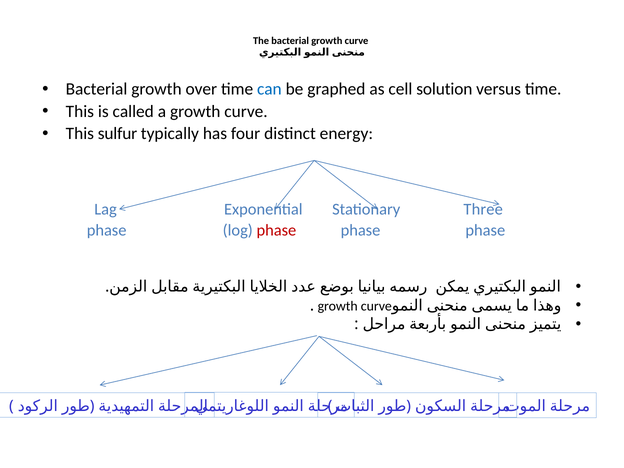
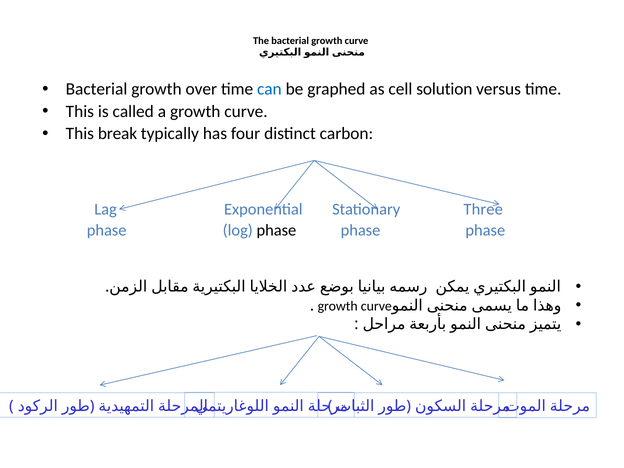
sulfur: sulfur -> break (118, 134)
energy: energy -> carbon (346, 134)
phase colour: red -> black (276, 231)
